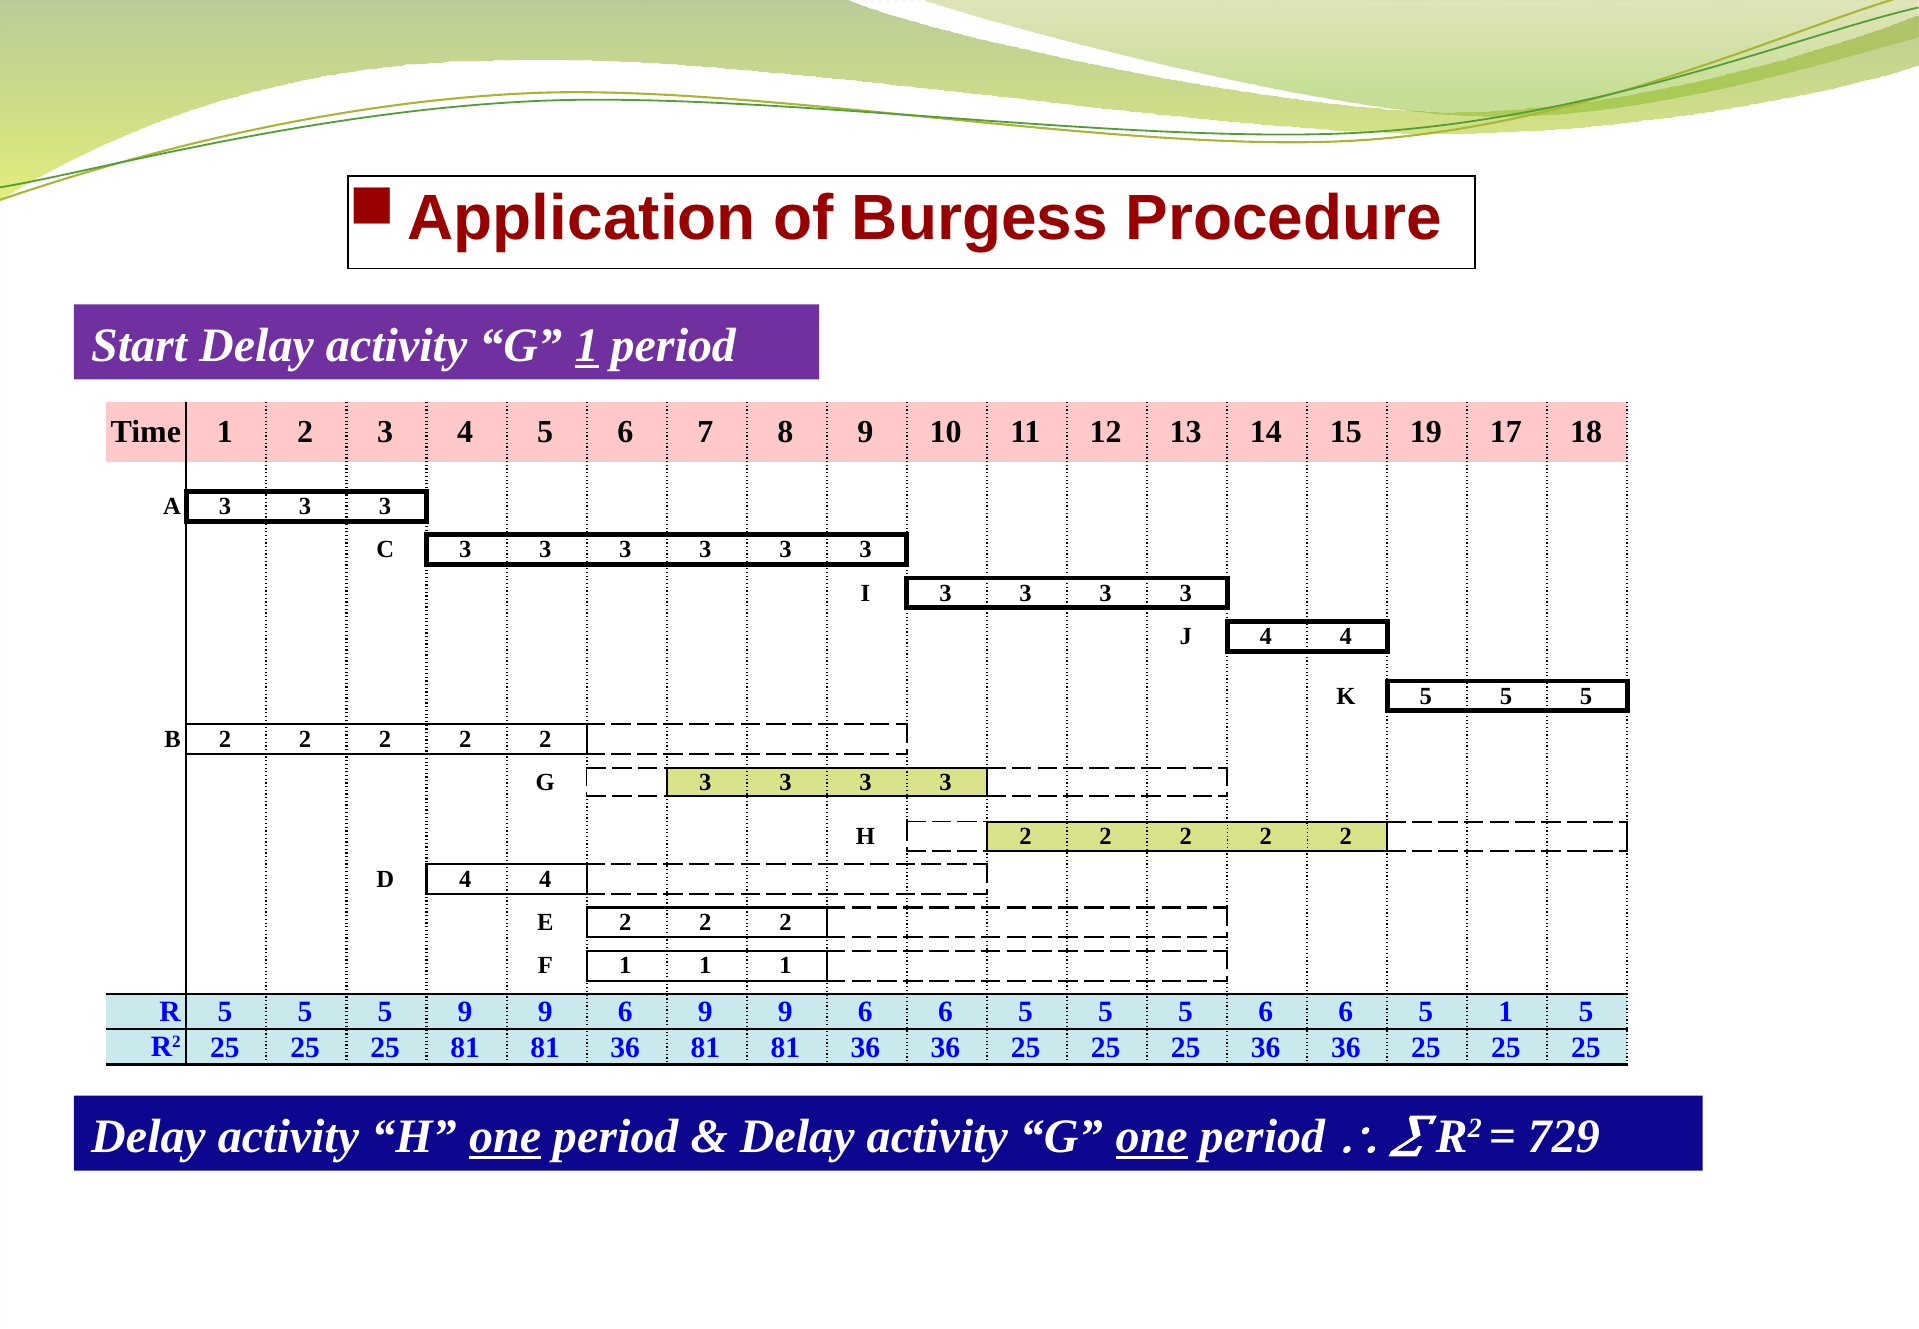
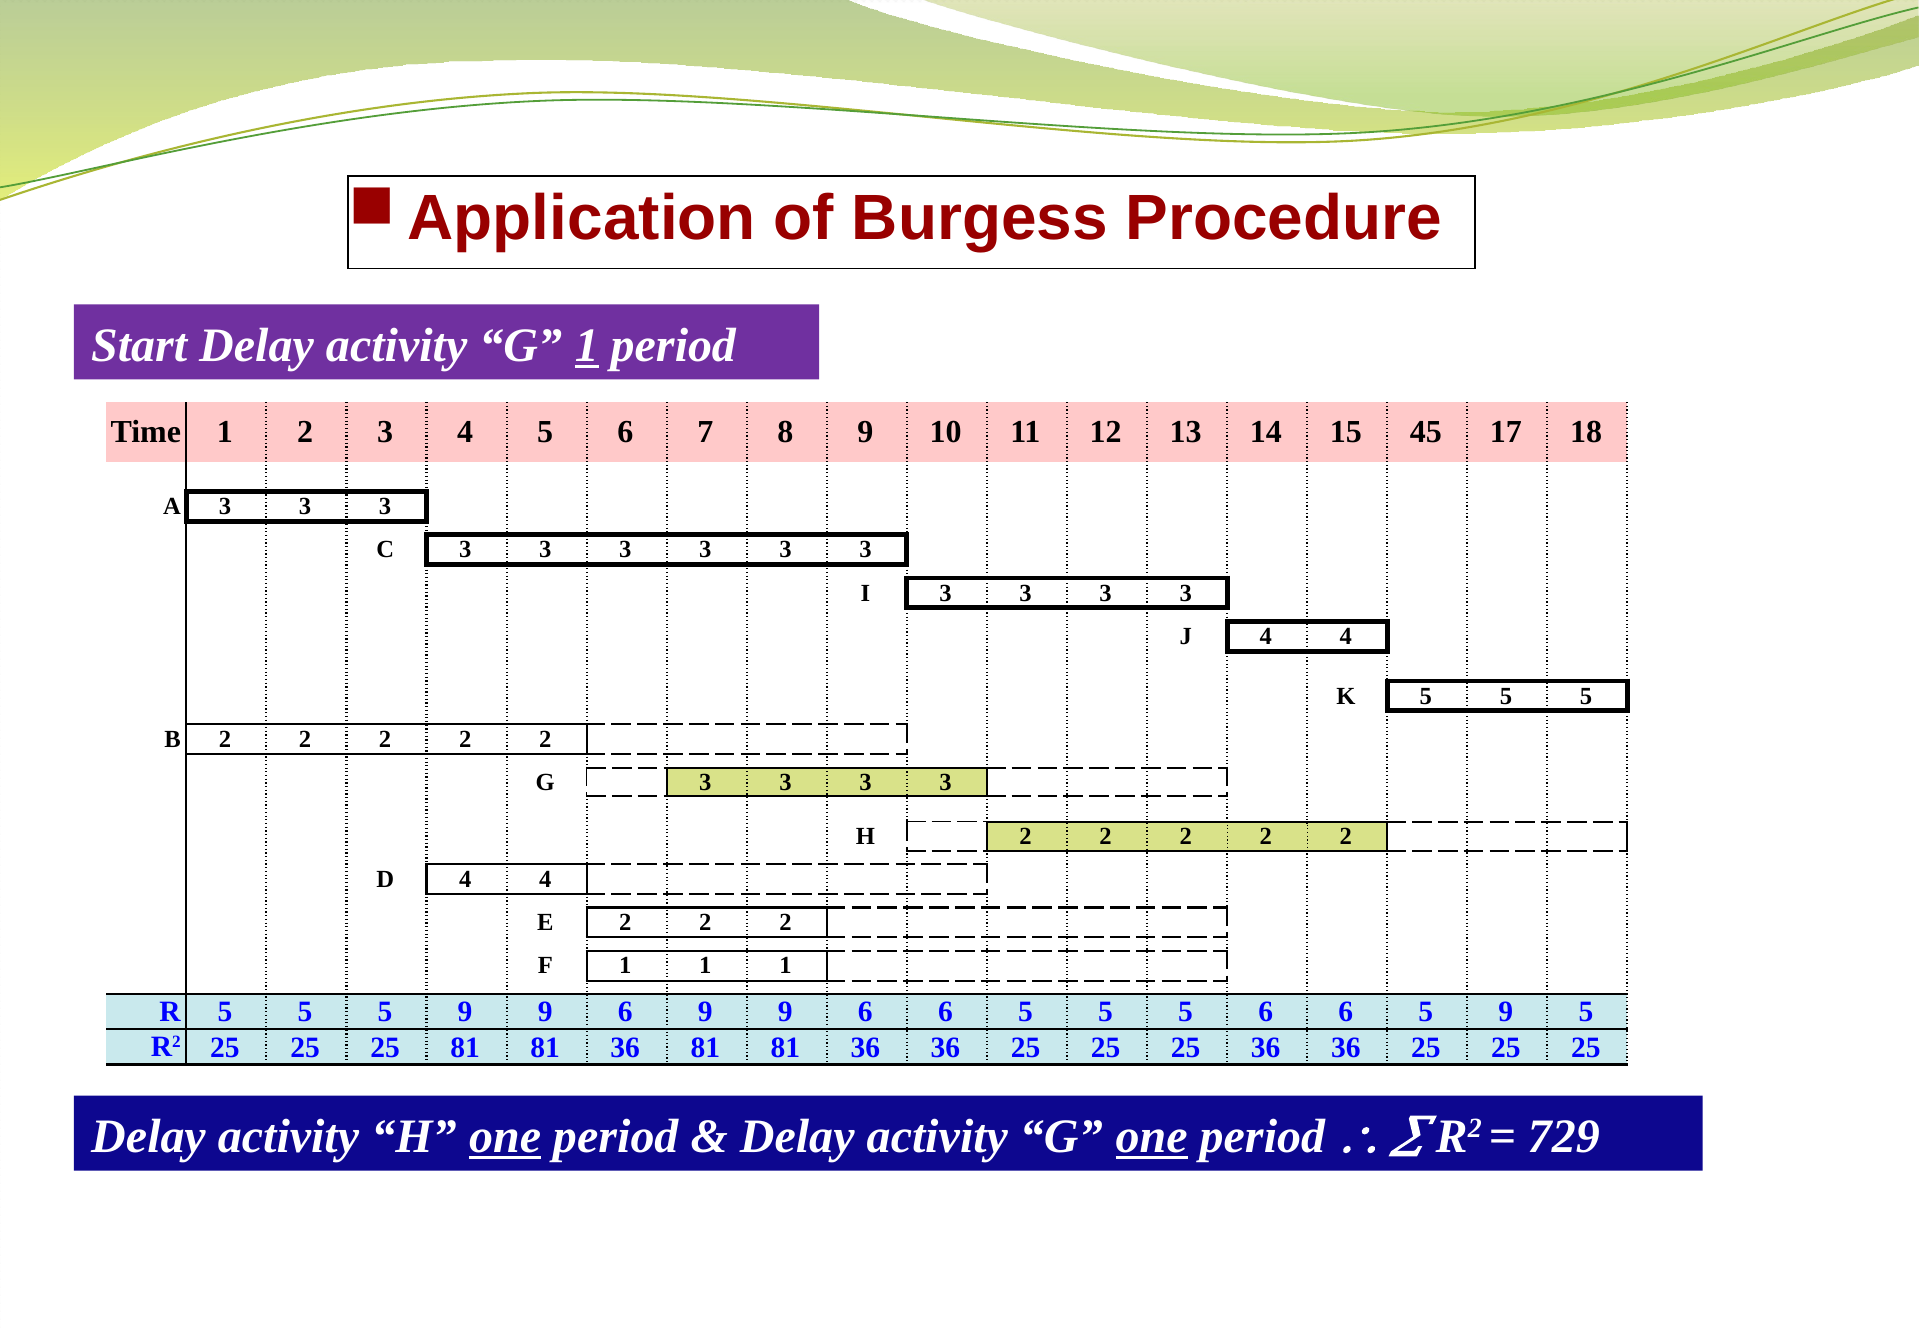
19: 19 -> 45 (1426, 432)
6 5 1: 1 -> 9 (1506, 1012)
